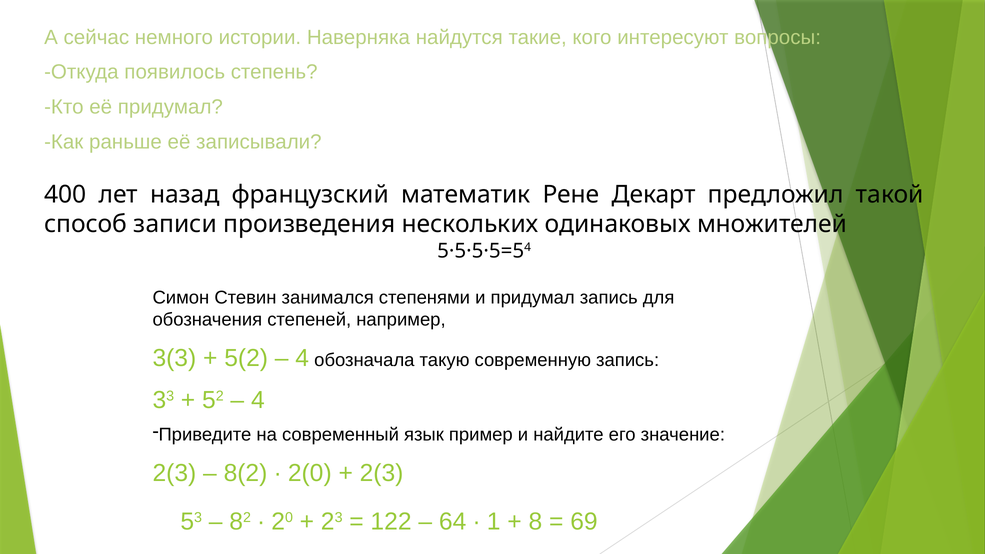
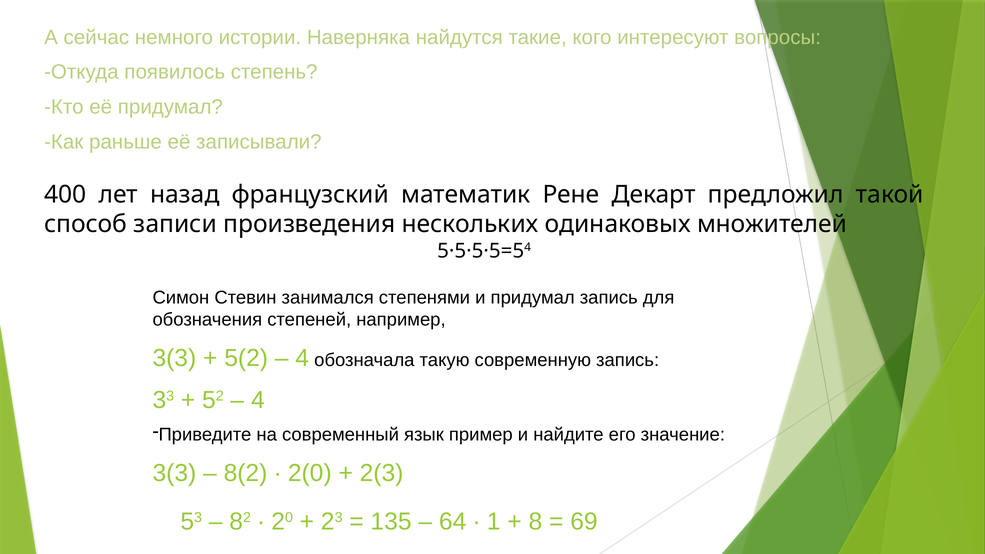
2(3: 2(3 -> 3(3 (174, 473)
122: 122 -> 135 (391, 522)
